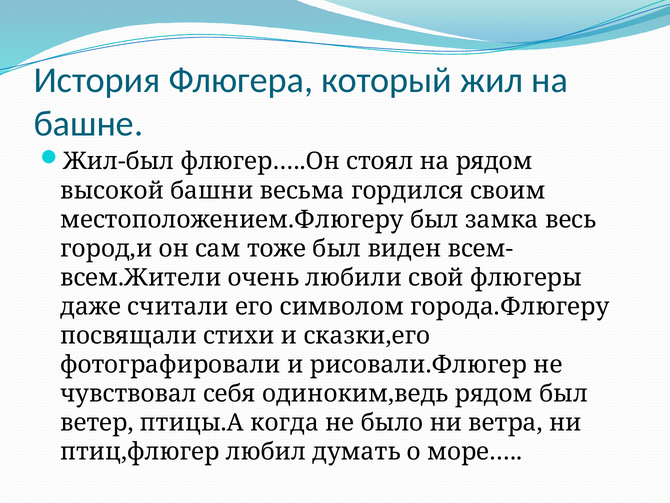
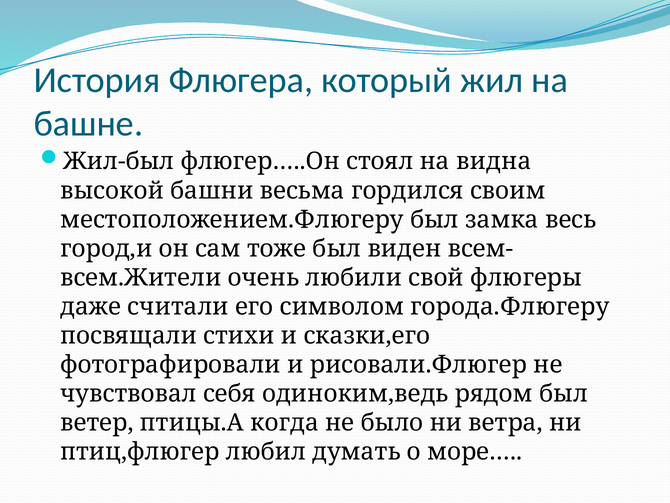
на рядом: рядом -> видна (494, 161)
